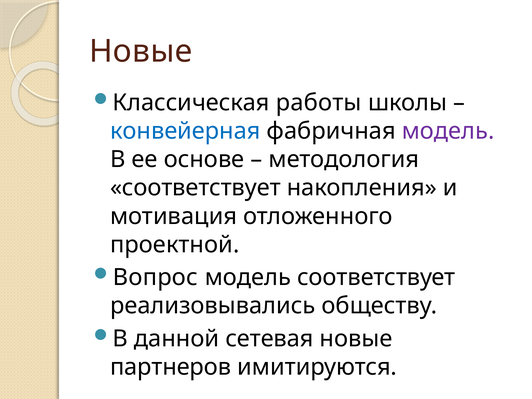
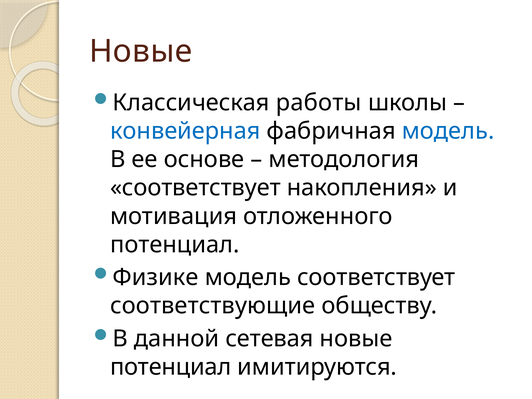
модель colour: purple -> blue (448, 131)
проектной: проектной -> потенциал (175, 245)
Вопрос: Вопрос -> Физике (155, 277)
реализовывались: реализовывались -> соответствующие (213, 306)
партнеров: партнеров -> потенциал (171, 367)
